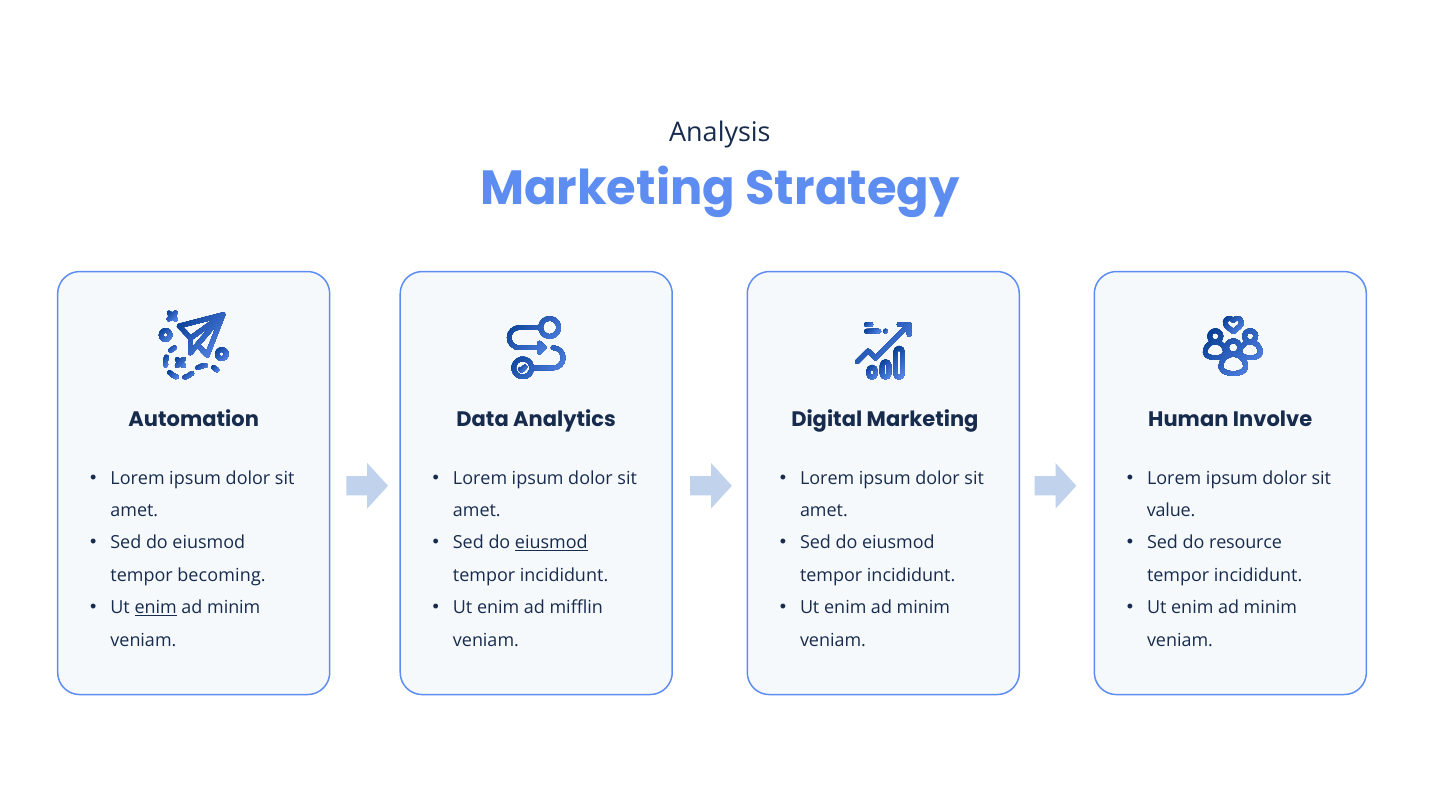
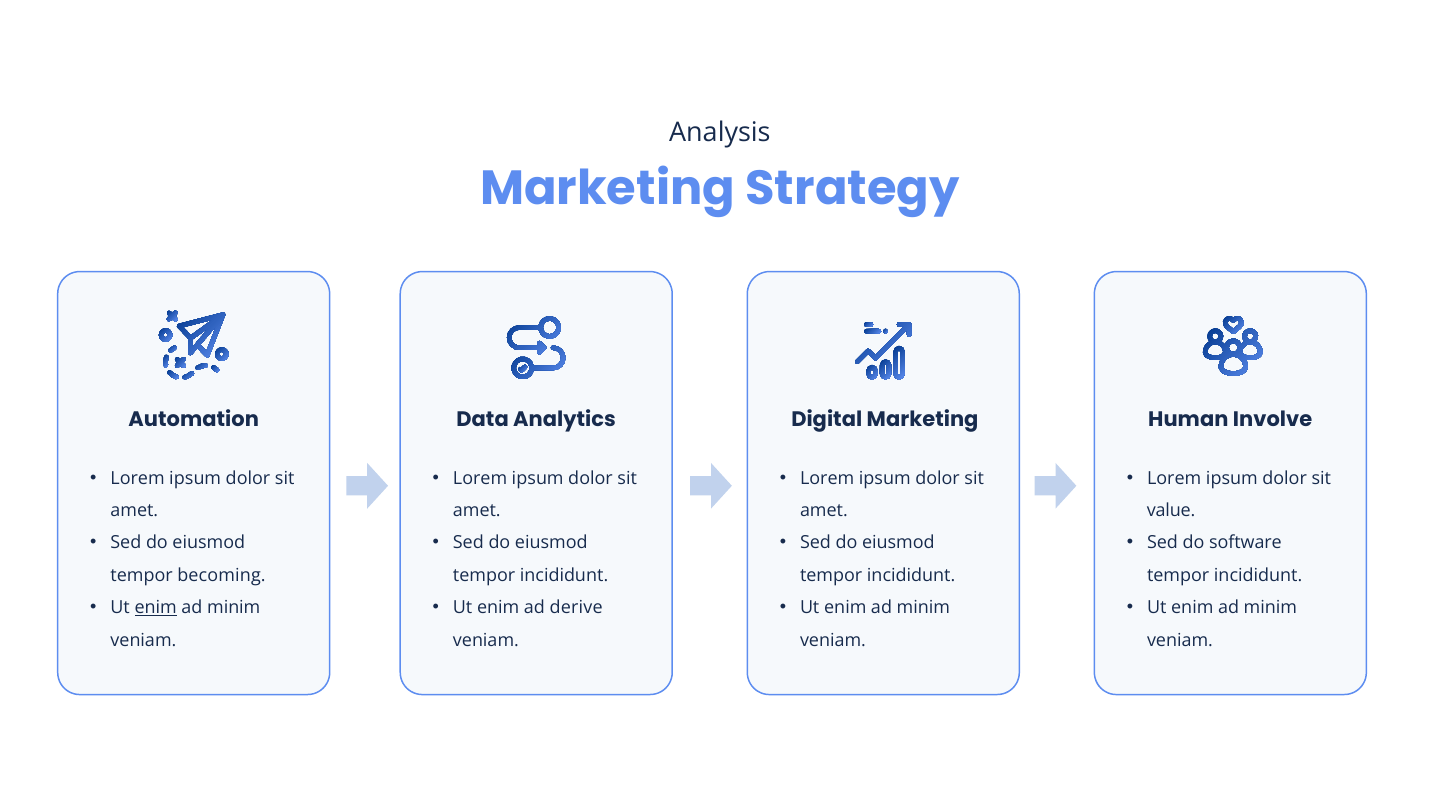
eiusmod underline: present -> none (551, 543)
resource: resource -> software (1245, 543)
mifflin: mifflin -> derive (576, 608)
